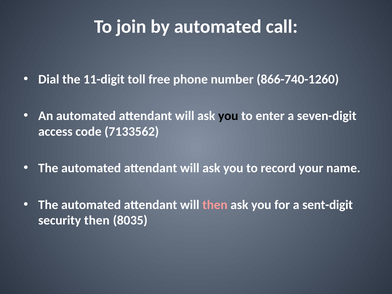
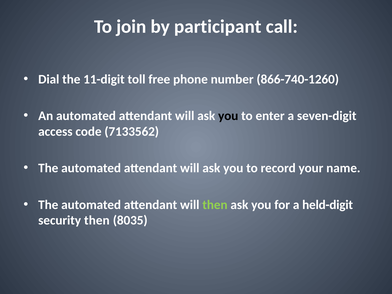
by automated: automated -> participant (218, 26)
then colour: pink -> light green (215, 205)
sent-digit: sent-digit -> held-digit (328, 205)
